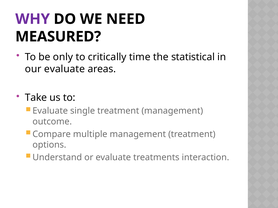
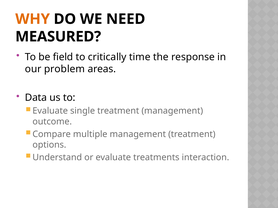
WHY colour: purple -> orange (33, 19)
only: only -> field (63, 57)
statistical: statistical -> response (193, 57)
our evaluate: evaluate -> problem (64, 69)
Take: Take -> Data (36, 98)
